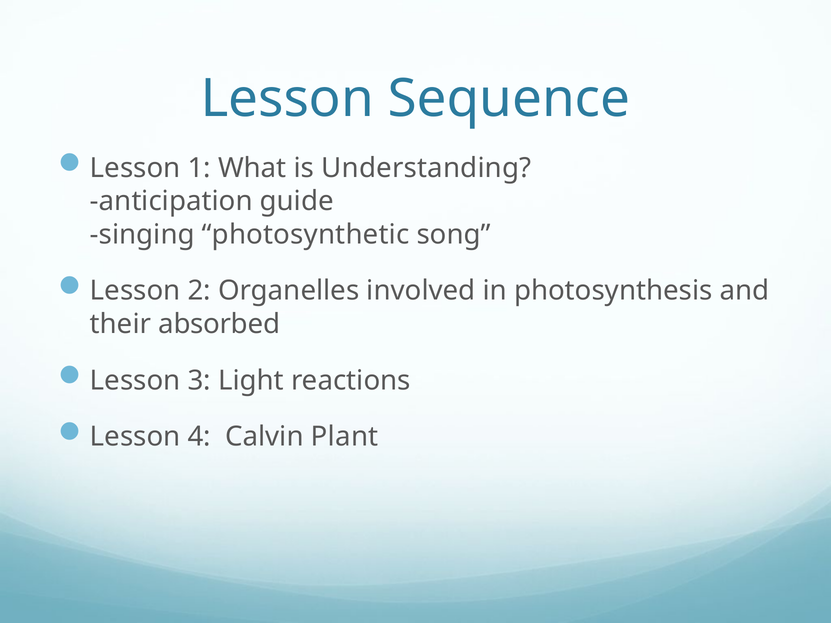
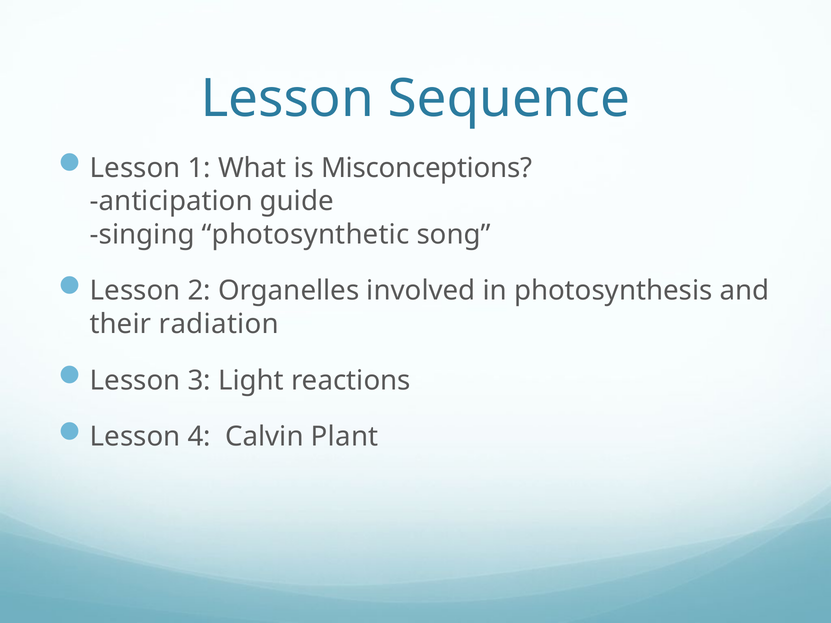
Understanding: Understanding -> Misconceptions (427, 168)
absorbed: absorbed -> radiation (219, 324)
